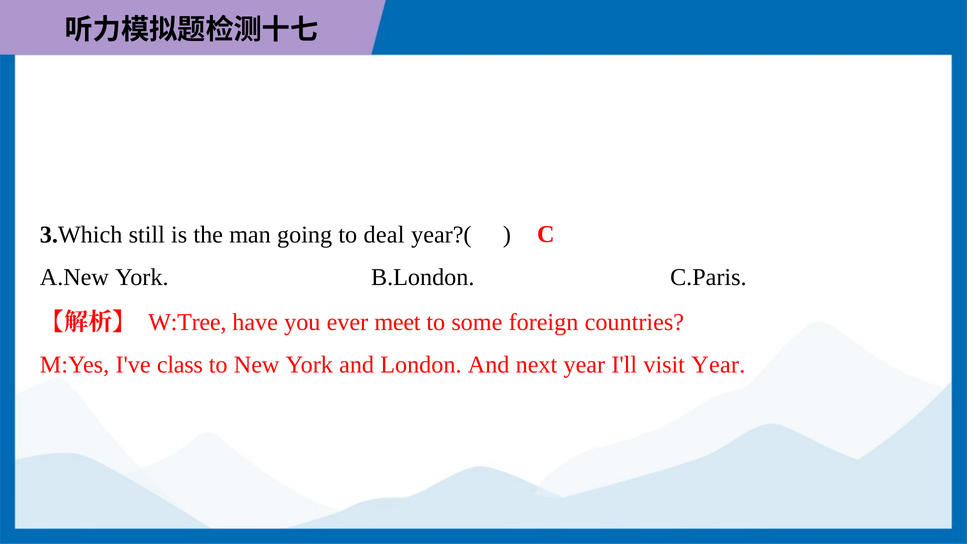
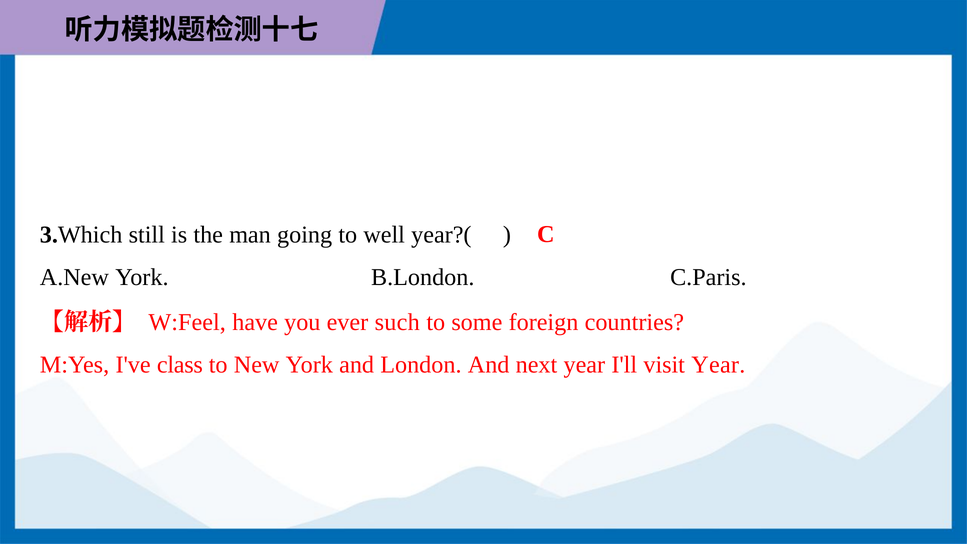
deal: deal -> well (384, 235)
W:Tree: W:Tree -> W:Feel (187, 322)
meet: meet -> such (397, 322)
